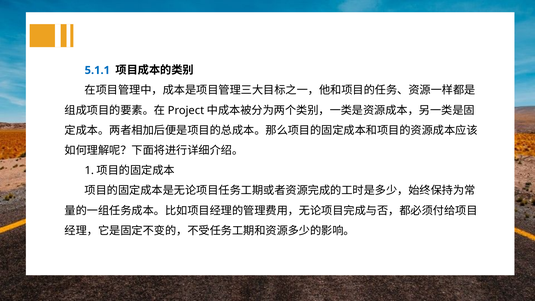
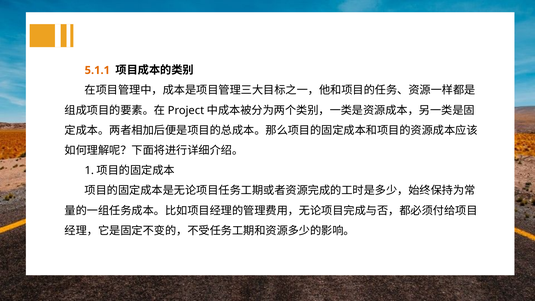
5.1.1 colour: blue -> orange (97, 70)
